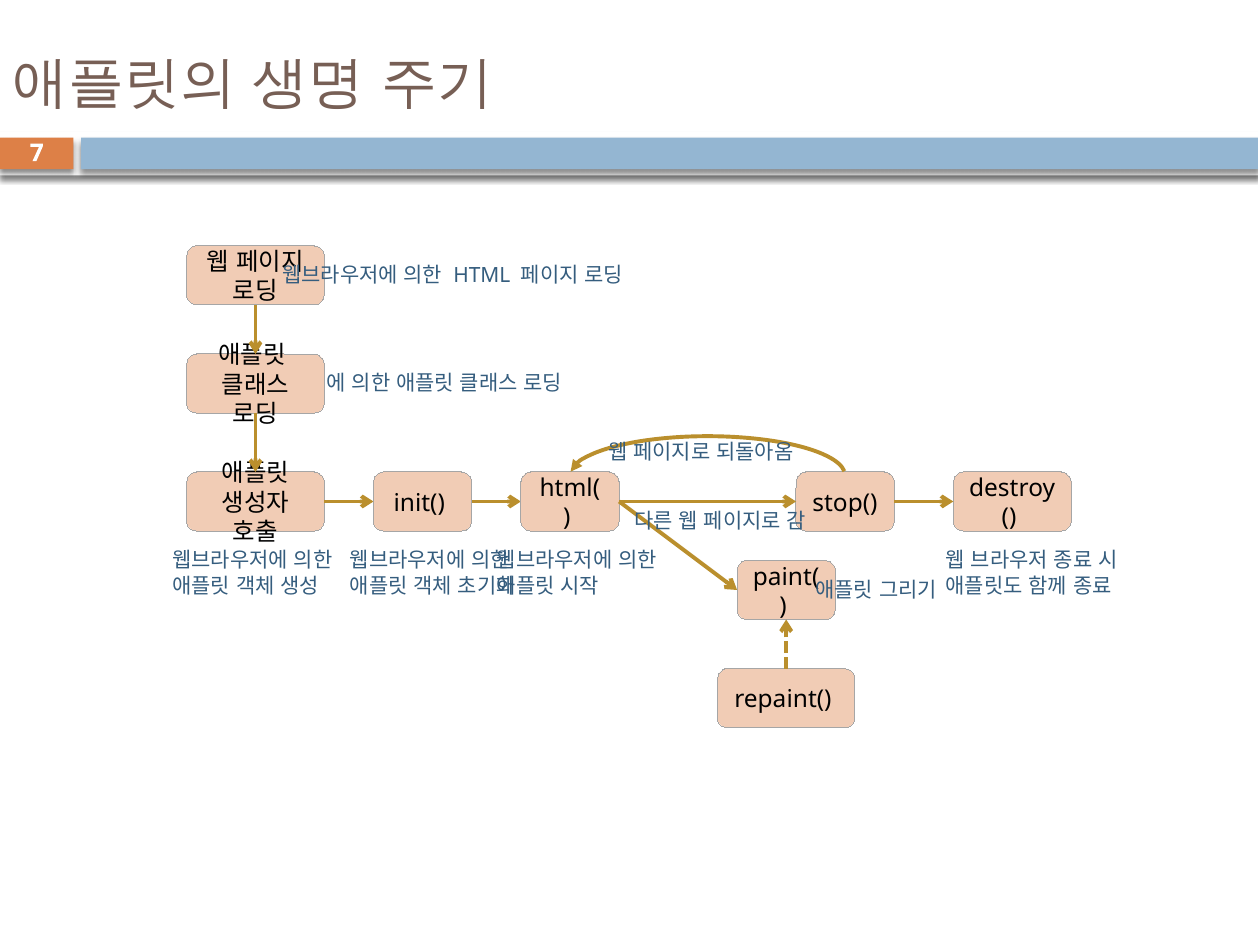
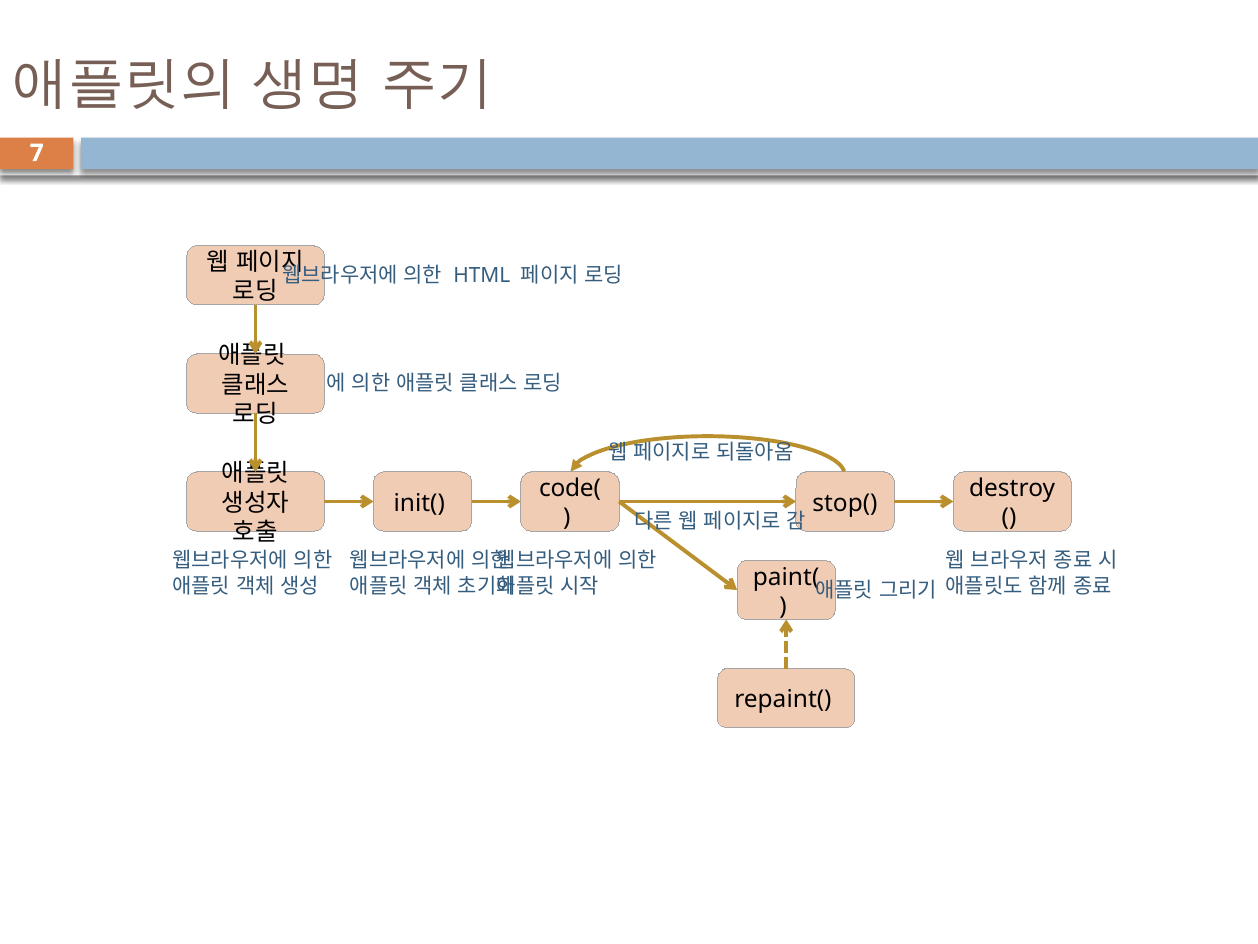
html(: html( -> code( (570, 488)
